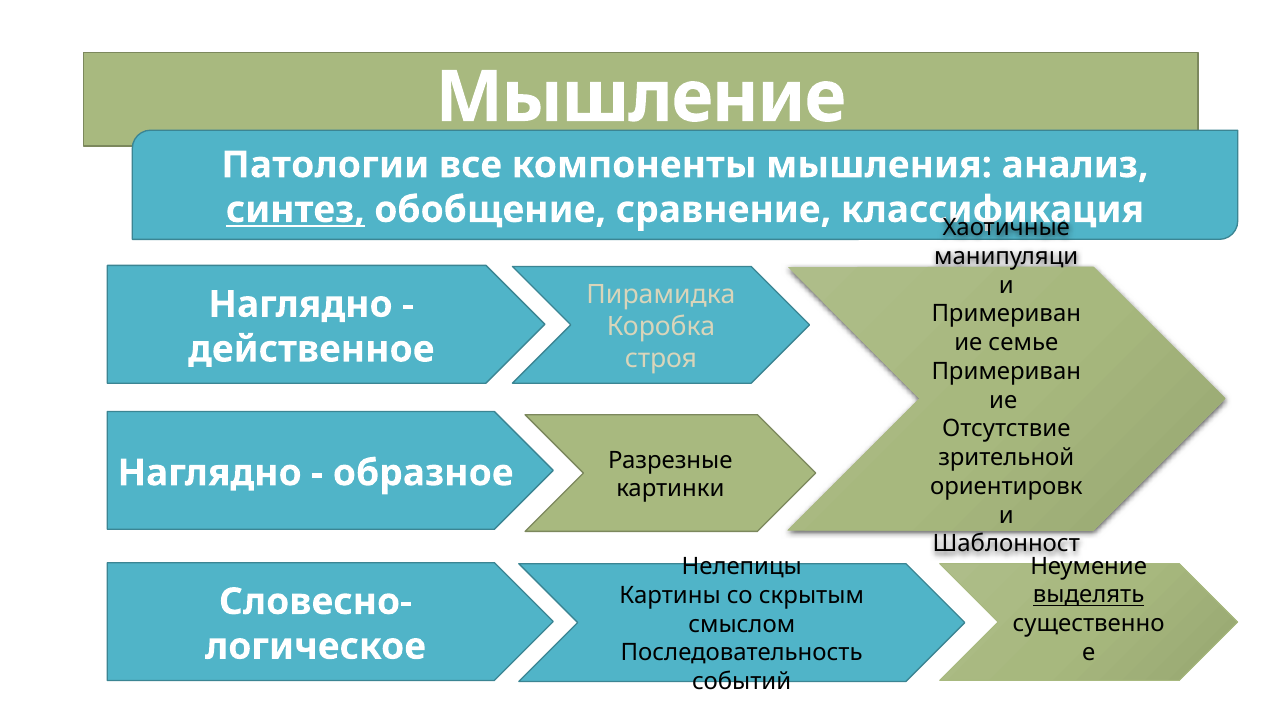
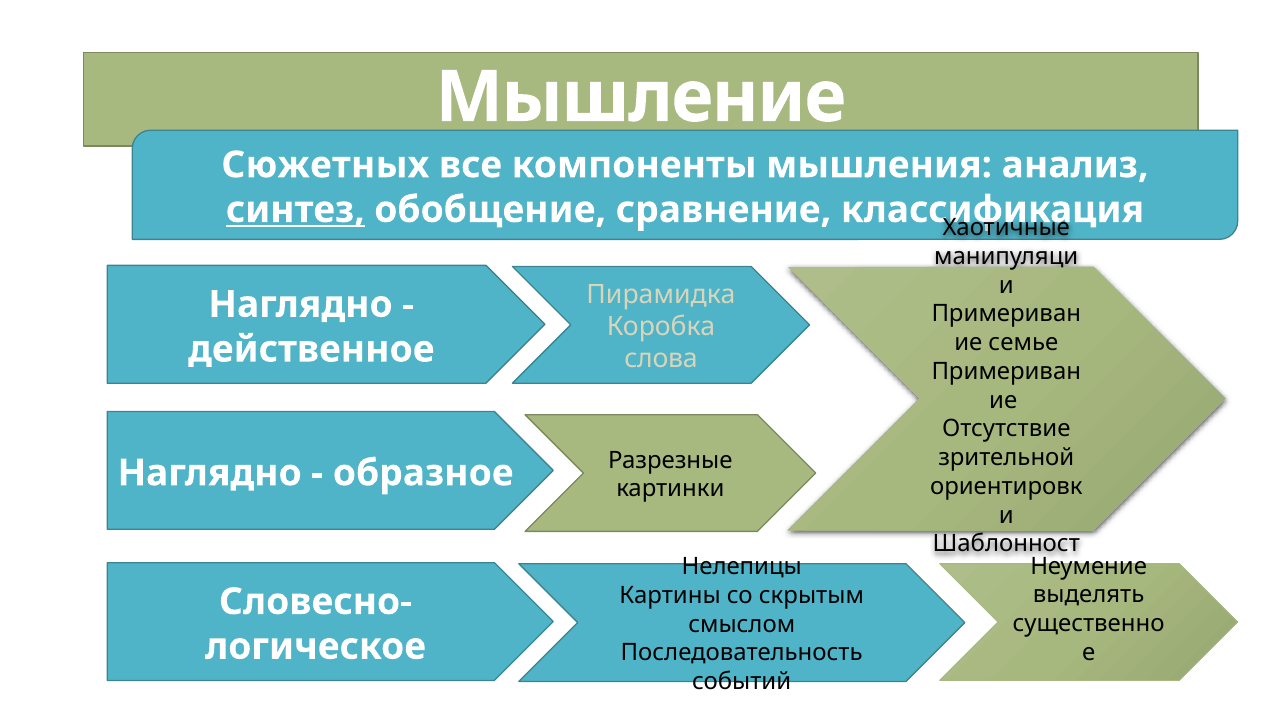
Патологии: Патологии -> Сюжетных (325, 165)
строя: строя -> слова (661, 359)
выделять underline: present -> none (1089, 595)
